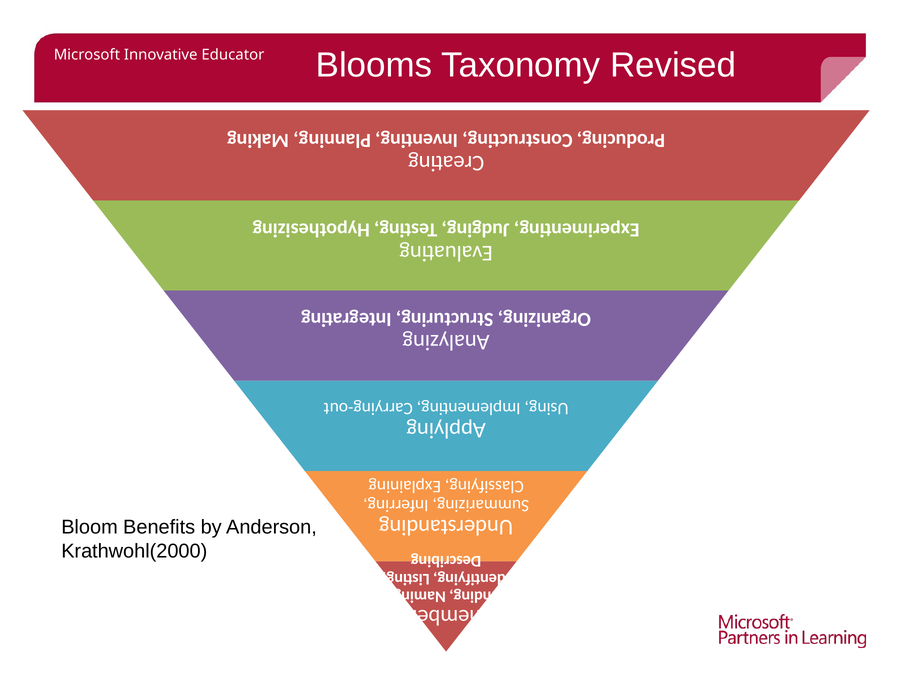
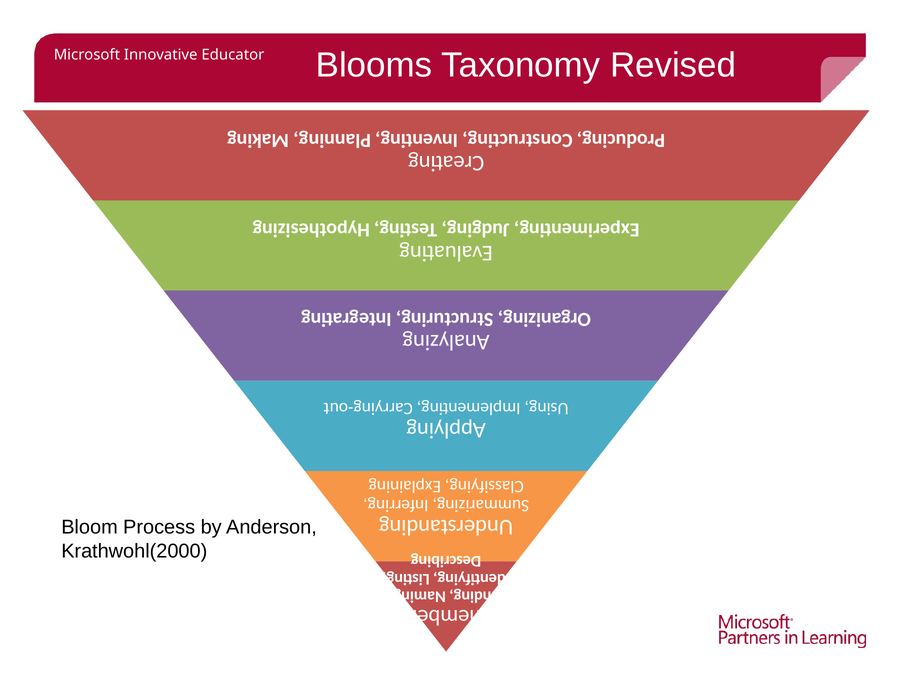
Benefits: Benefits -> Process (159, 527)
